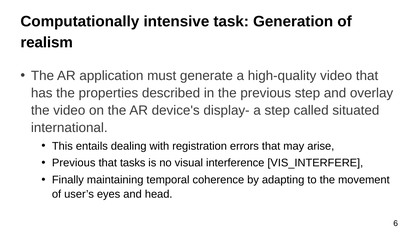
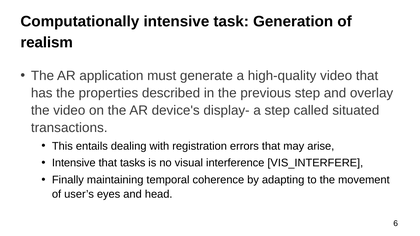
international: international -> transactions (69, 128)
Previous: Previous -> Intensive (74, 163)
